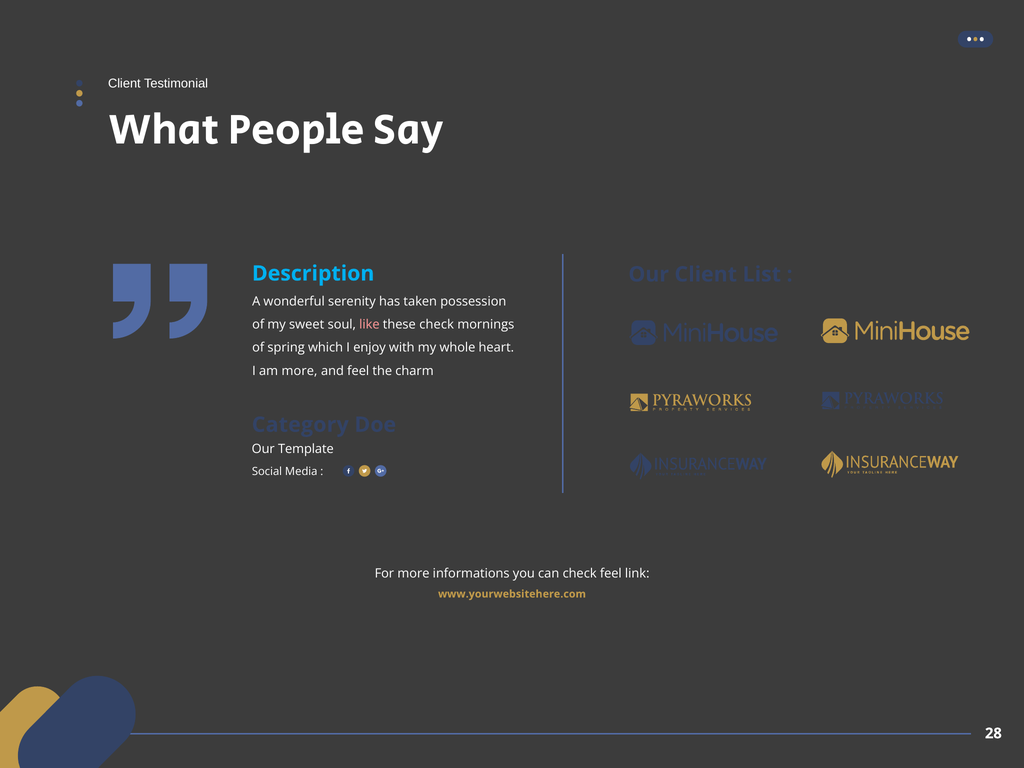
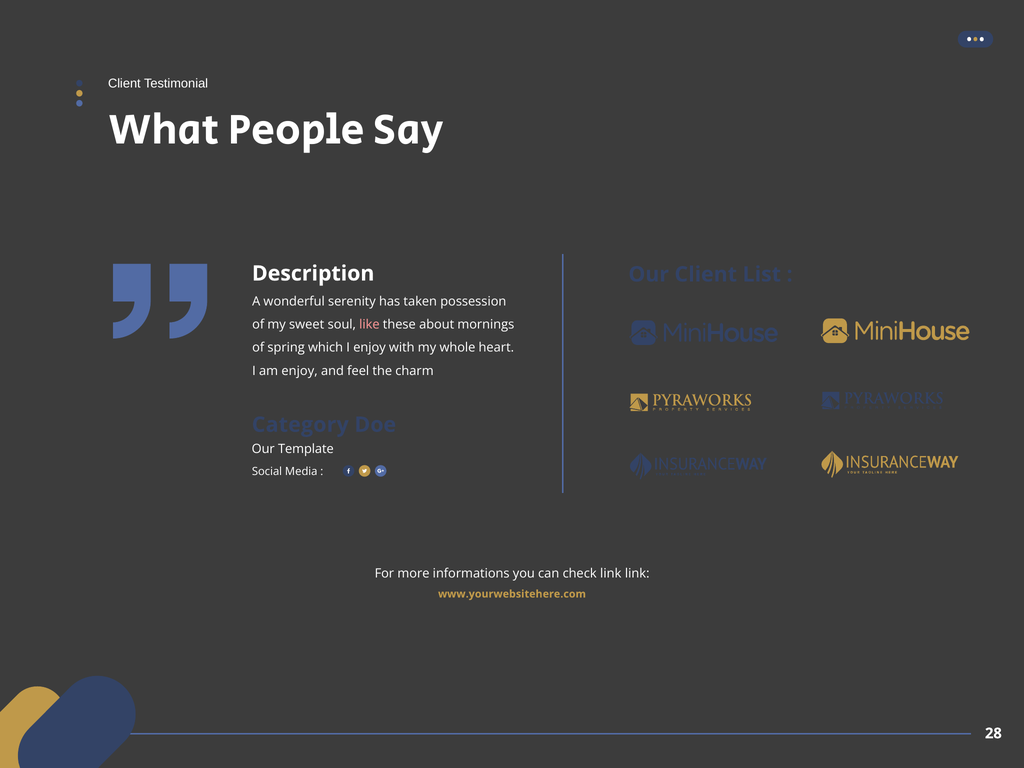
Description colour: light blue -> white (313, 274)
these check: check -> about (437, 325)
am more: more -> enjoy (300, 371)
check feel: feel -> link (611, 574)
